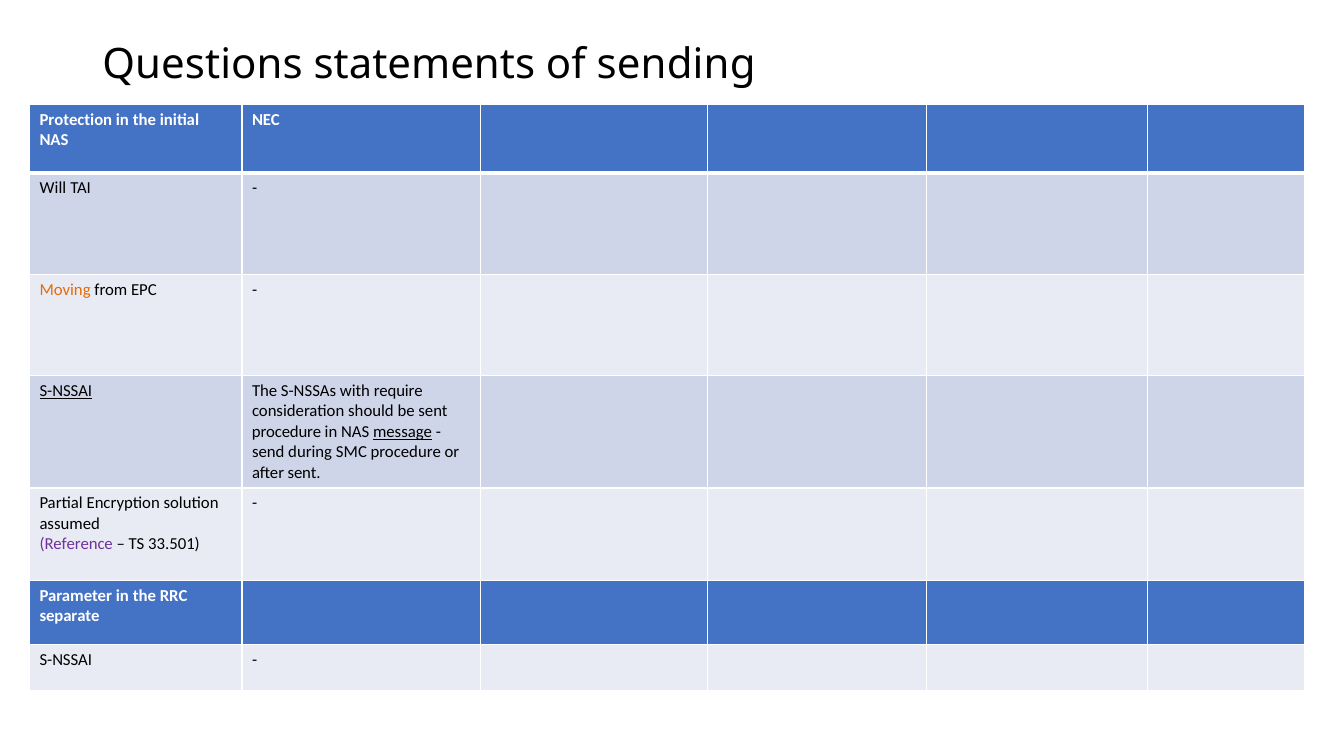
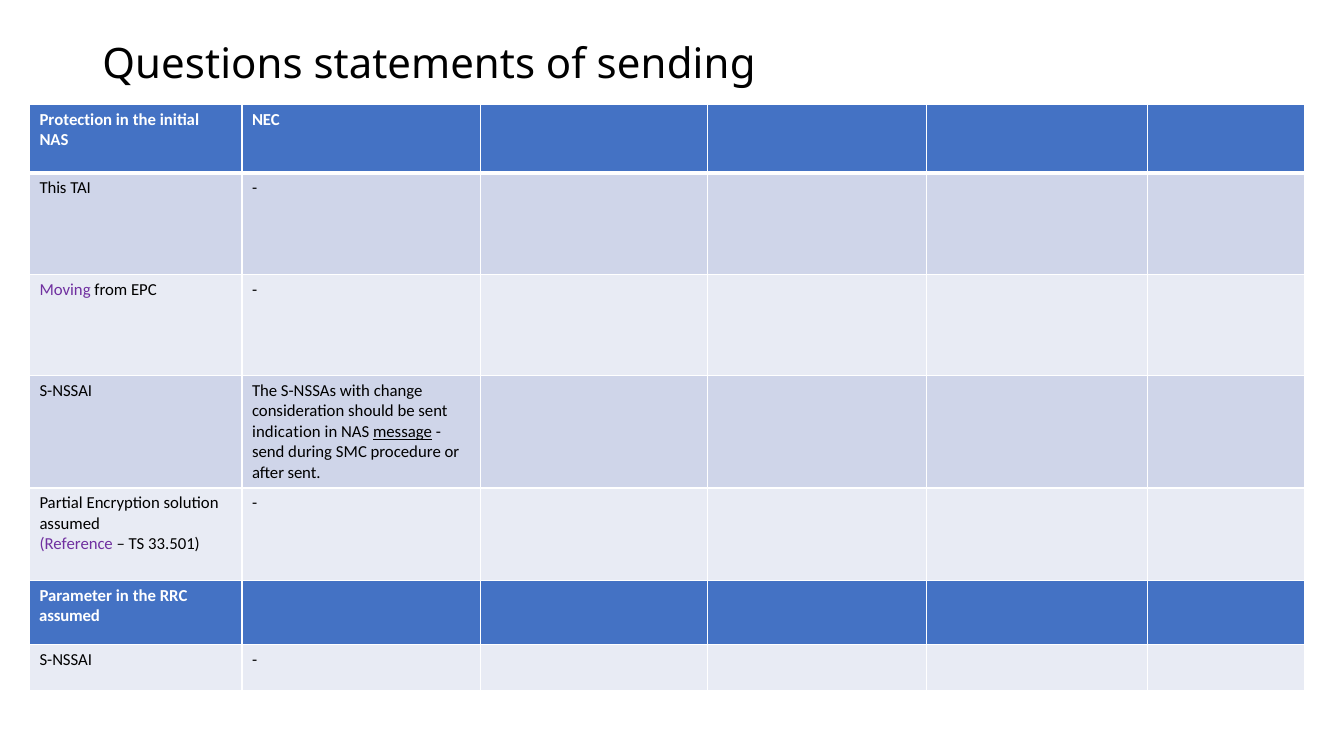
Will: Will -> This (53, 188)
Moving colour: orange -> purple (65, 290)
S-NSSAI underline: present -> none (66, 391)
require: require -> change (398, 391)
procedure: procedure -> indication (286, 432)
separate: separate -> assumed (70, 616)
